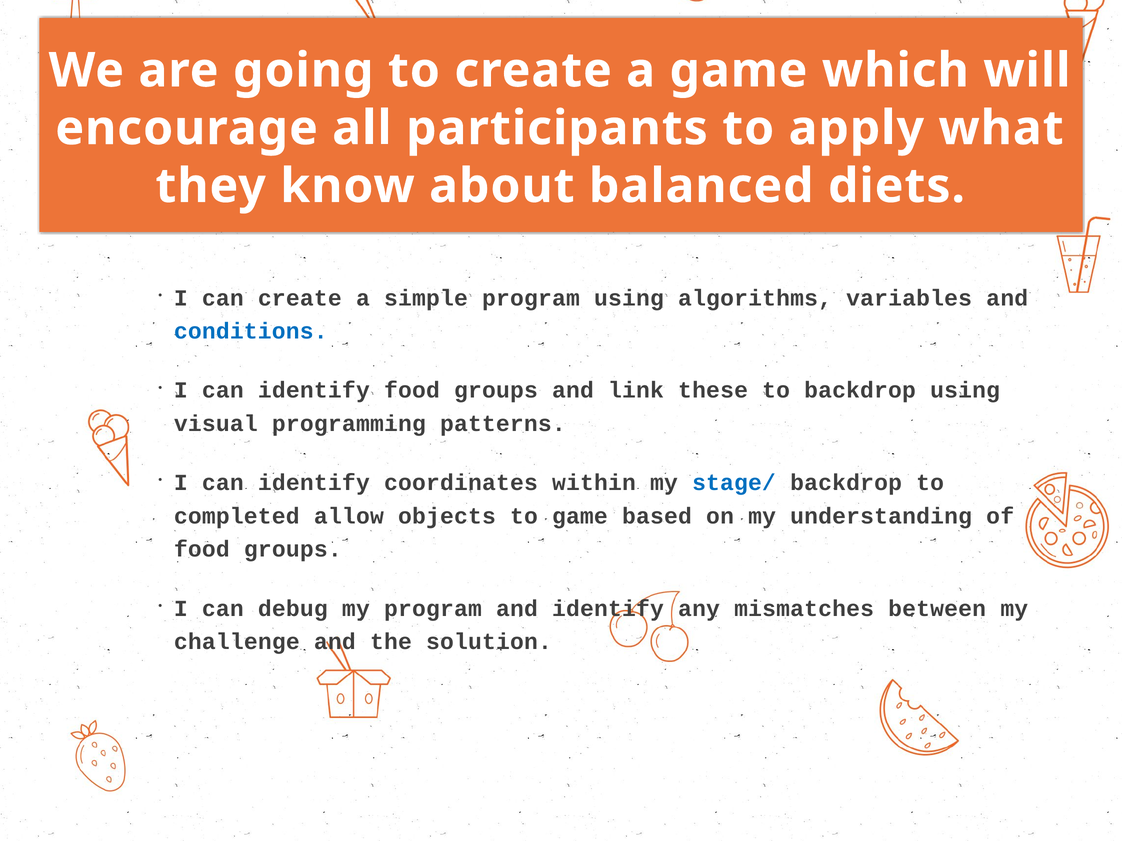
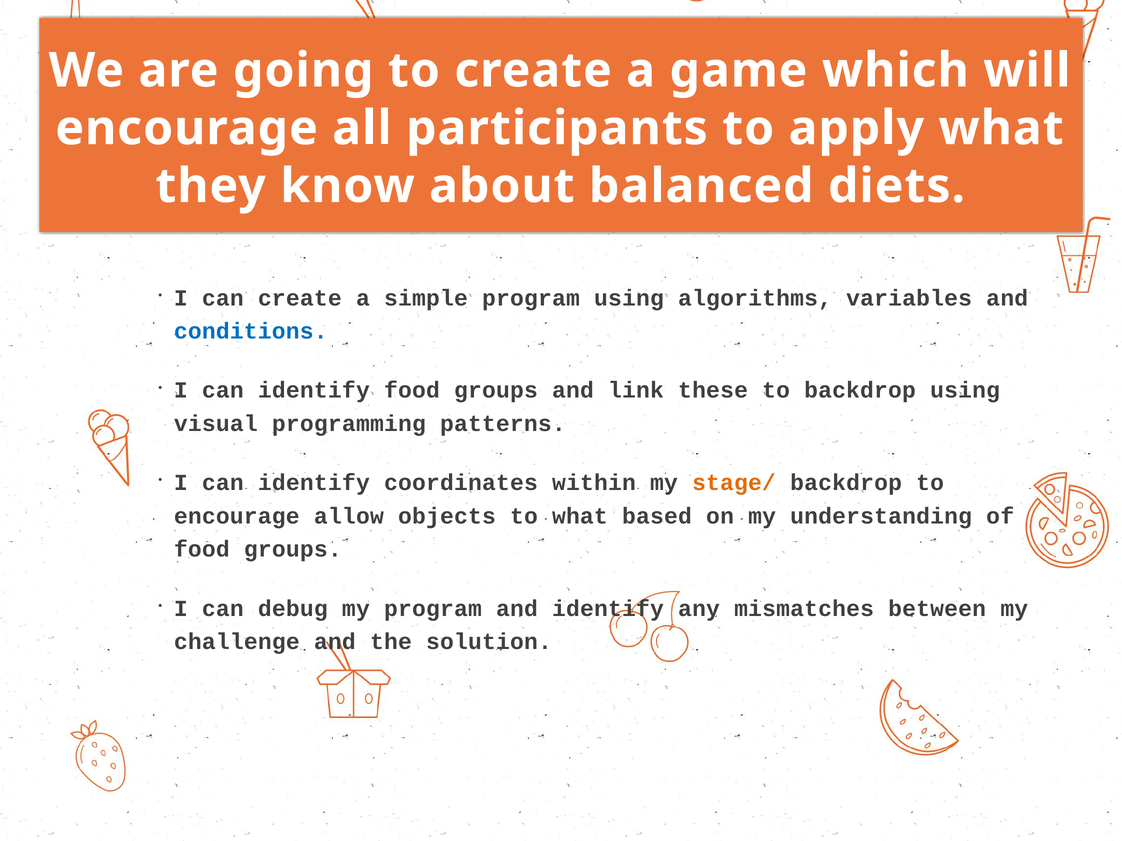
stage/ colour: blue -> orange (734, 483)
completed: completed -> encourage (237, 516)
to game: game -> what (580, 516)
